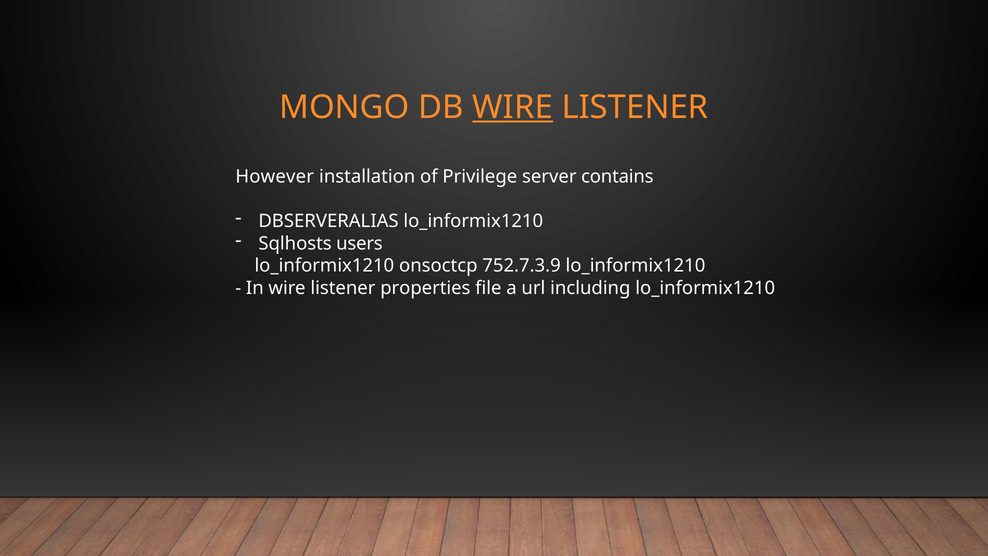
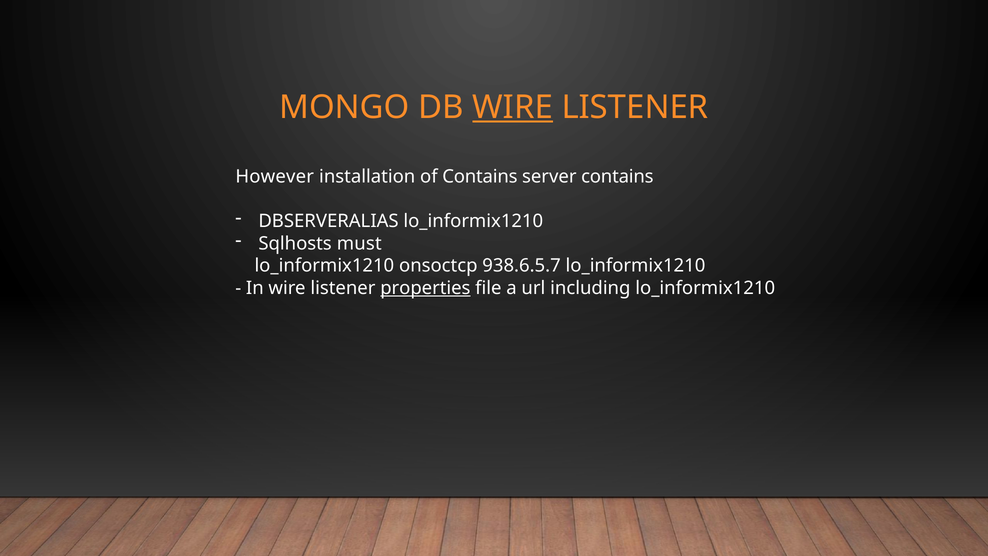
of Privilege: Privilege -> Contains (480, 177)
users: users -> must (359, 243)
752.7.3.9: 752.7.3.9 -> 938.6.5.7 (522, 266)
properties underline: none -> present (425, 288)
